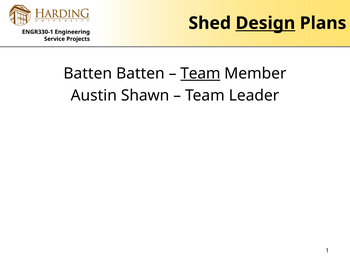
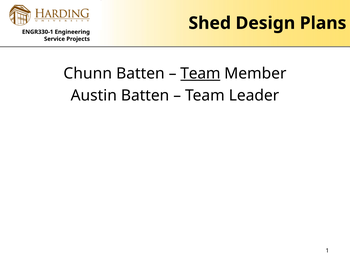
Design underline: present -> none (265, 23)
Batten: Batten -> Chunn (88, 73)
Austin Shawn: Shawn -> Batten (145, 95)
